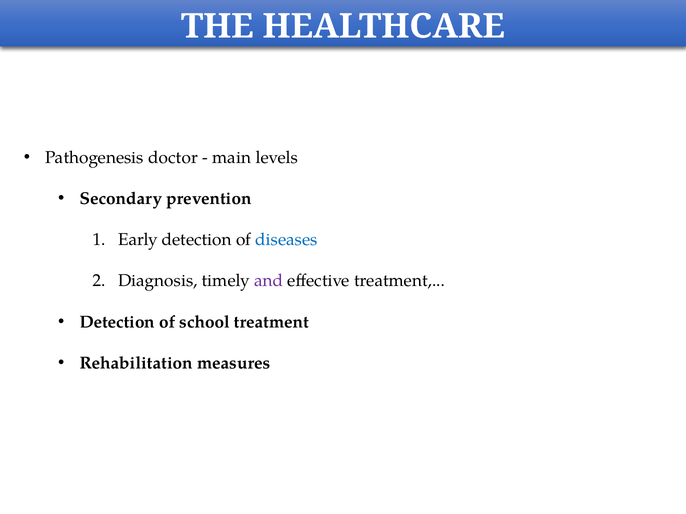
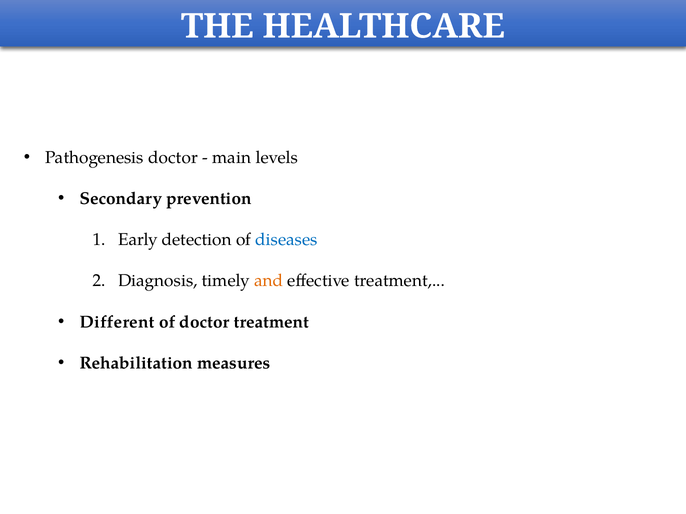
and colour: purple -> orange (269, 281)
Detection: Detection -> Different (117, 322)
of school: school -> doctor (205, 322)
